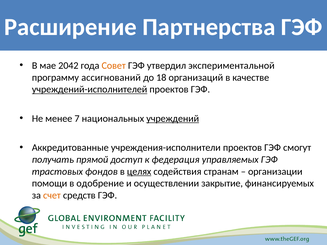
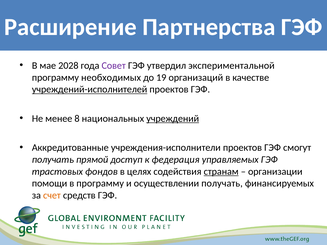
2042: 2042 -> 2028 (68, 66)
Совет colour: orange -> purple (114, 66)
ассигнований: ассигнований -> необходимых (111, 78)
18: 18 -> 19 (161, 78)
7: 7 -> 8 (77, 119)
целях underline: present -> none (139, 172)
странам underline: none -> present (221, 172)
в одобрение: одобрение -> программу (100, 184)
осуществлении закрытие: закрытие -> получать (222, 184)
